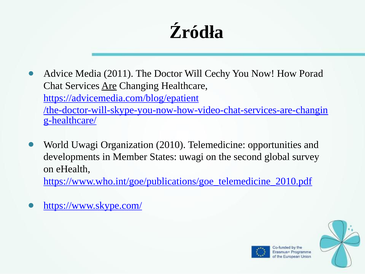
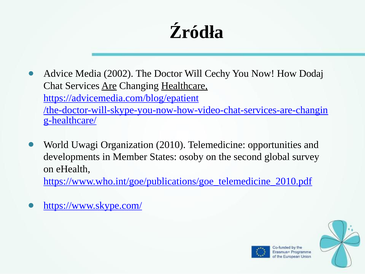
2011: 2011 -> 2002 (119, 74)
Porad: Porad -> Dodaj (311, 74)
Healthcare underline: none -> present (184, 86)
States uwagi: uwagi -> osoby (191, 157)
